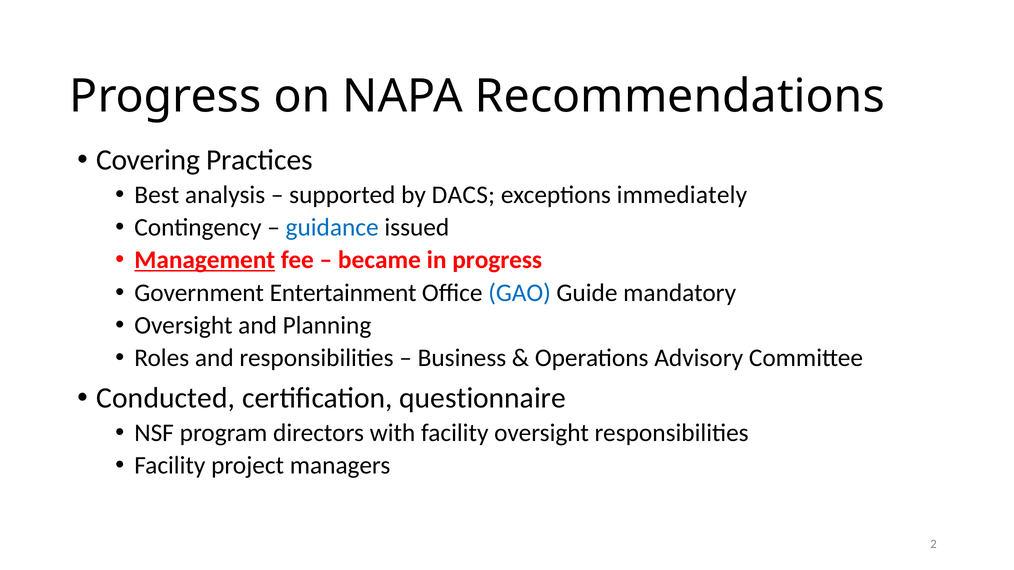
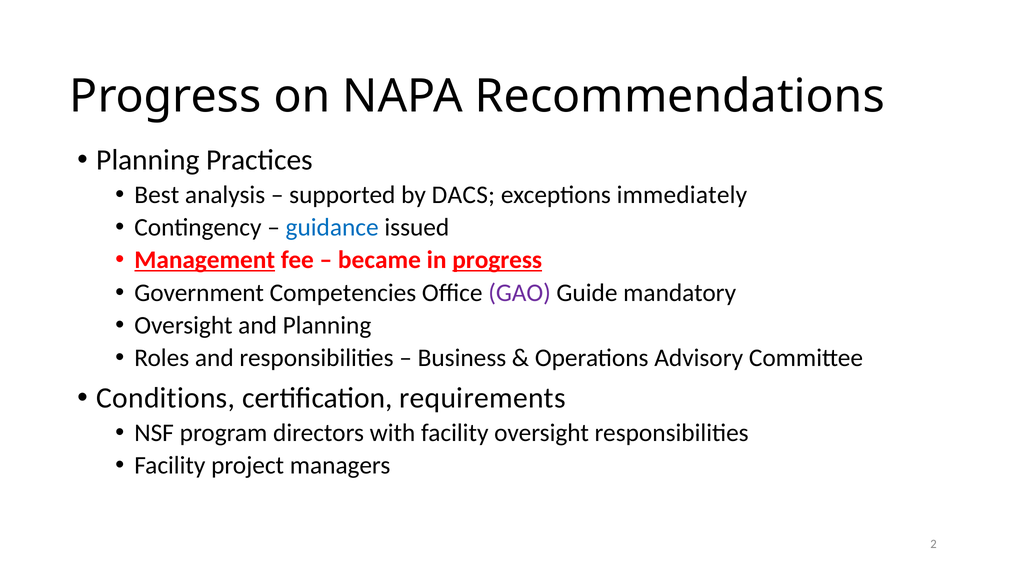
Covering: Covering -> Planning (148, 160)
progress underline: none -> present (497, 260)
Entertainment: Entertainment -> Competencies (343, 293)
GAO colour: blue -> purple (520, 293)
Conducted: Conducted -> Conditions (166, 398)
questionnaire: questionnaire -> requirements (482, 398)
